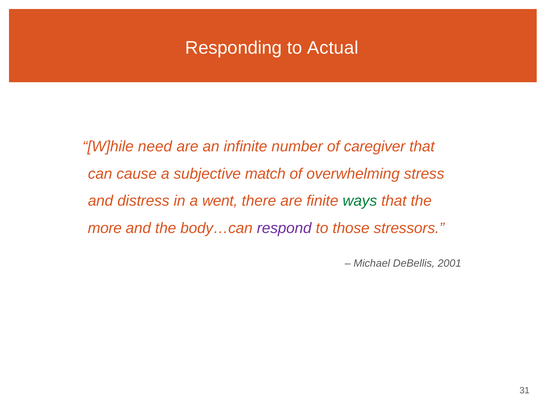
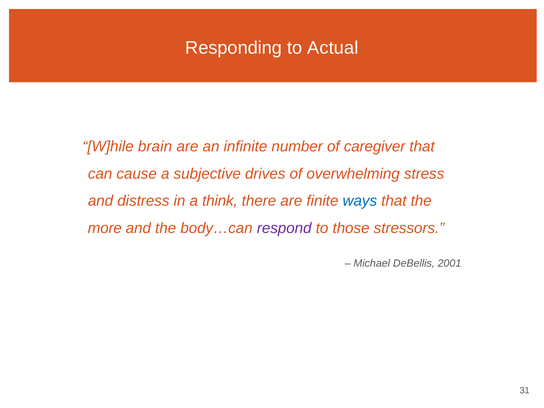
need: need -> brain (155, 147)
match: match -> drives (265, 174)
went: went -> think (220, 201)
ways colour: green -> blue (360, 201)
